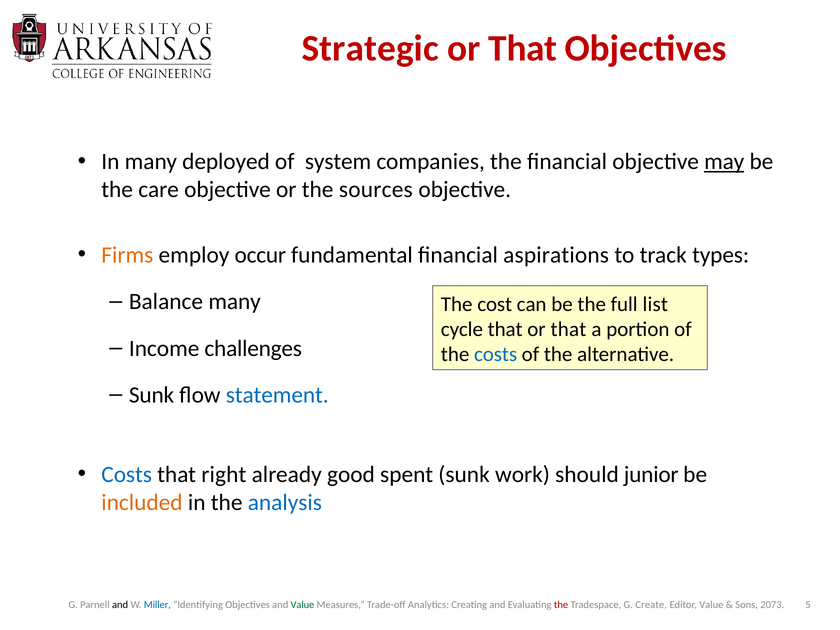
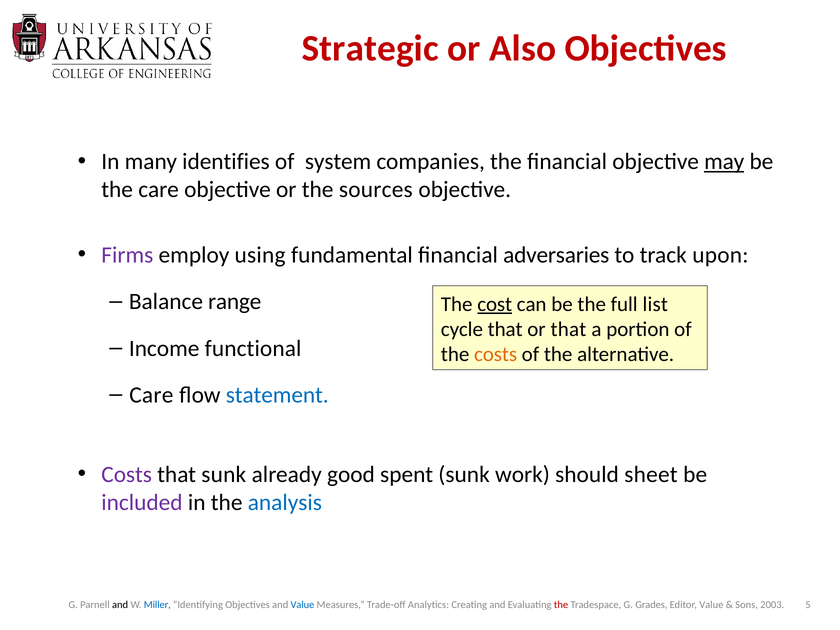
That: That -> Also (523, 49)
deployed: deployed -> identifies (226, 162)
Firms colour: orange -> purple (127, 255)
occur: occur -> using (260, 255)
aspirations: aspirations -> adversaries (556, 255)
types: types -> upon (720, 255)
Balance many: many -> range (235, 302)
cost underline: none -> present (495, 304)
challenges: challenges -> functional (253, 348)
costs colour: blue -> orange (496, 355)
Sunk: Sunk -> Care (151, 395)
Costs colour: blue -> purple (127, 474)
that right: right -> sunk (224, 474)
junior: junior -> sheet (651, 474)
included colour: orange -> purple (142, 502)
Value colour: green -> blue (302, 605)
Create: Create -> Grades (651, 605)
2073: 2073 -> 2003 (772, 605)
